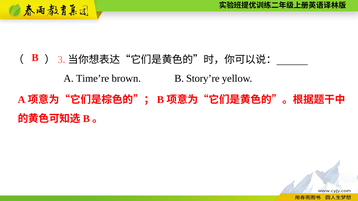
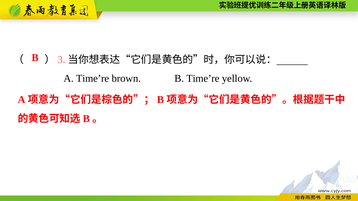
B Story’re: Story’re -> Time’re (203, 79)
